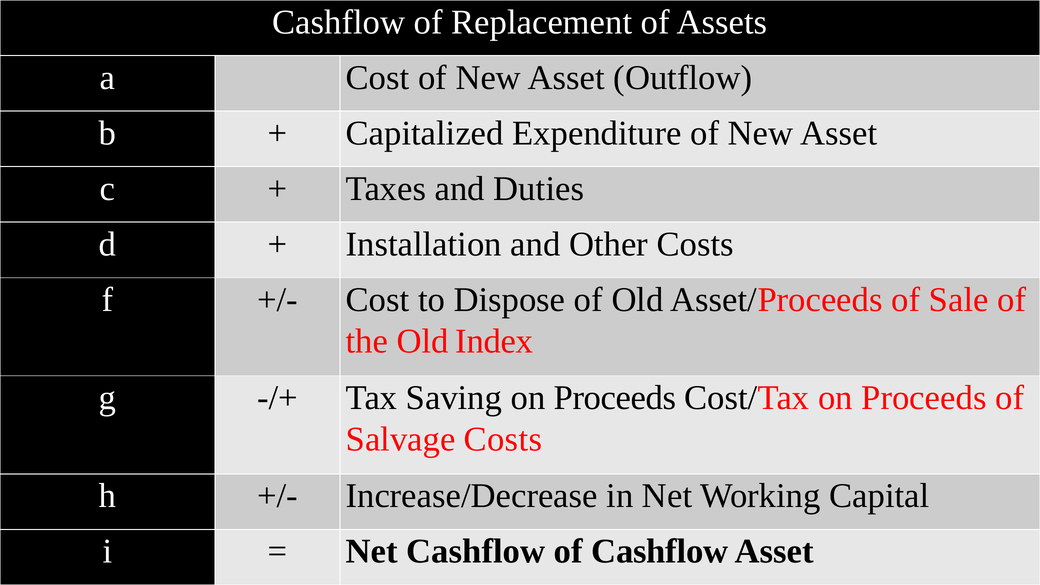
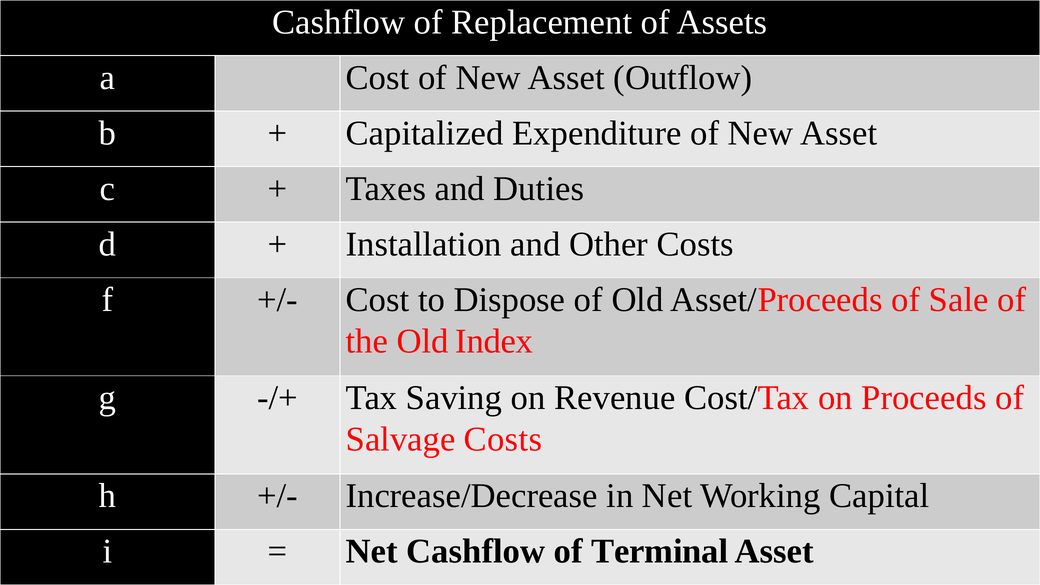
Saving on Proceeds: Proceeds -> Revenue (615, 398)
of Cashflow: Cashflow -> Terminal (660, 552)
